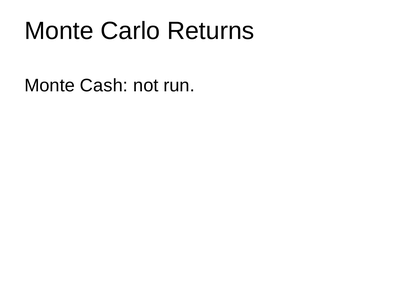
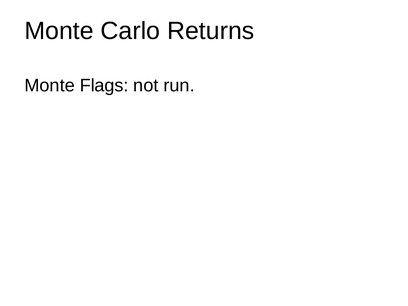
Cash: Cash -> Flags (104, 86)
